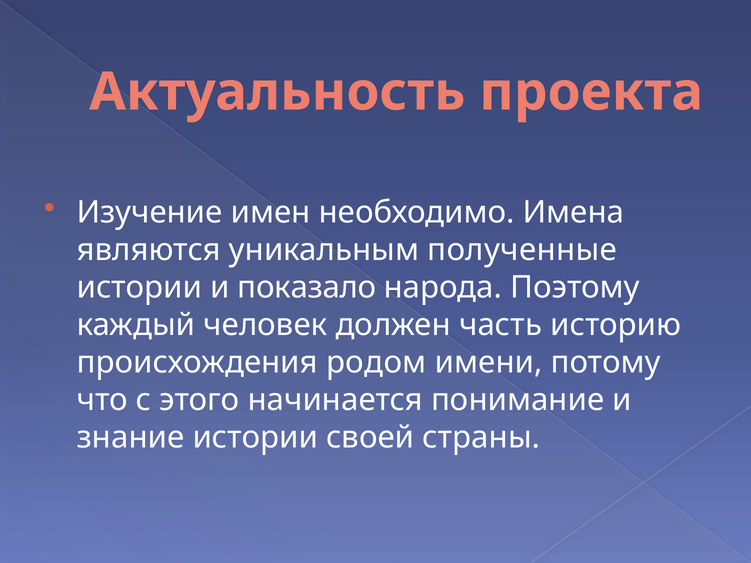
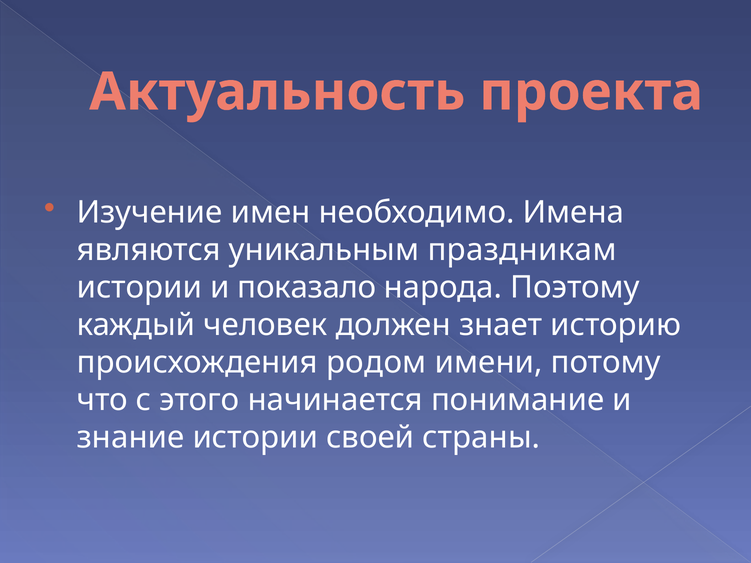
полученные: полученные -> праздникам (522, 250)
часть: часть -> знает (501, 325)
